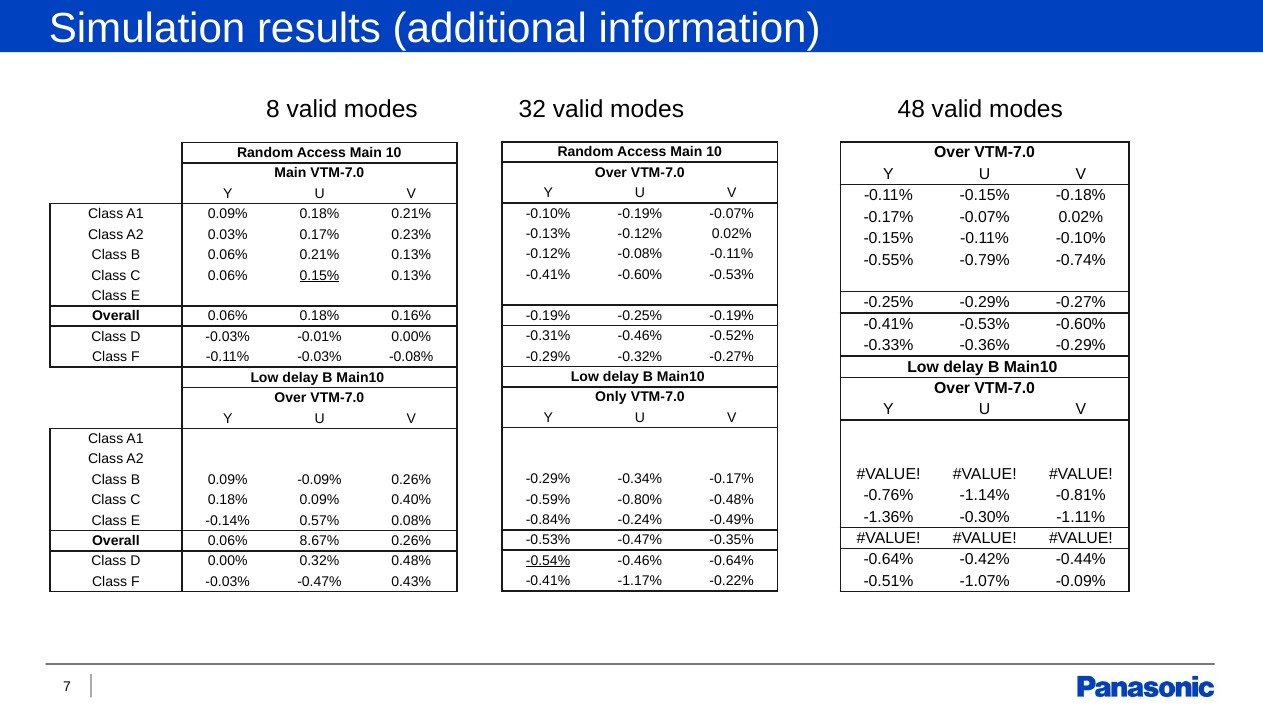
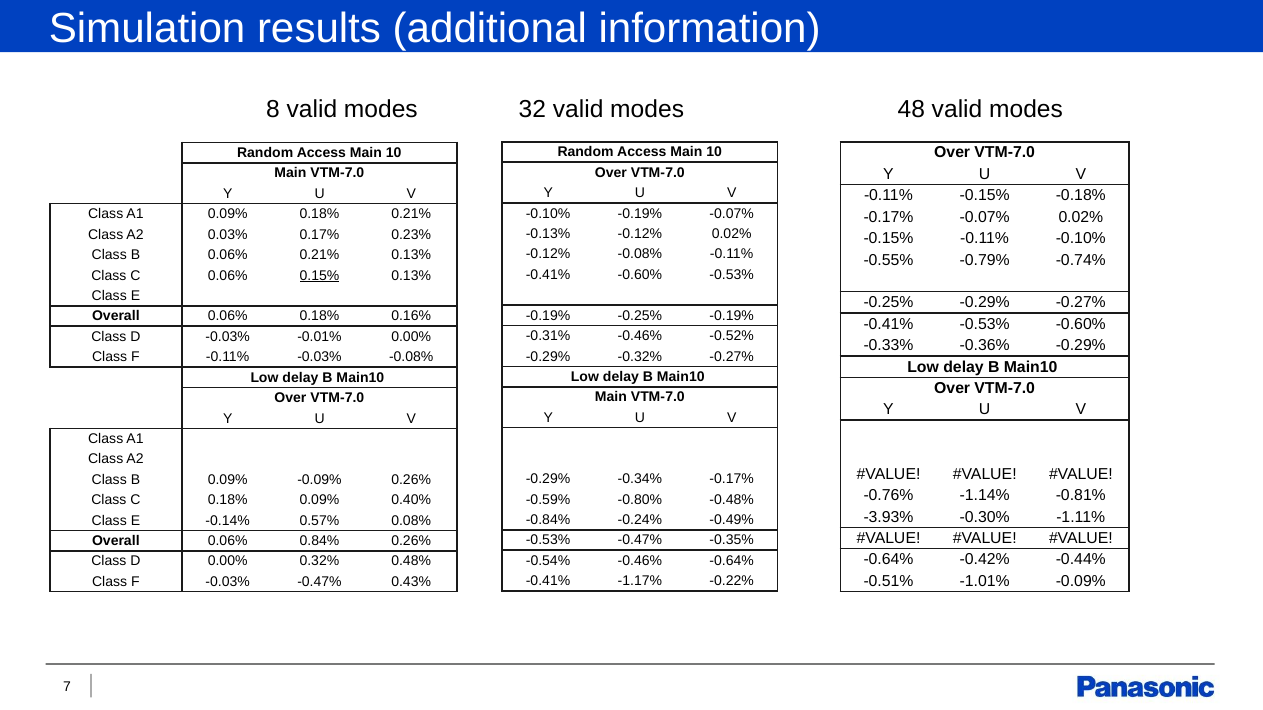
Only: Only -> Main (611, 398)
-1.36%: -1.36% -> -3.93% (888, 517)
8.67%: 8.67% -> 0.84% (320, 541)
-0.54% underline: present -> none (548, 561)
-1.07%: -1.07% -> -1.01% (985, 581)
